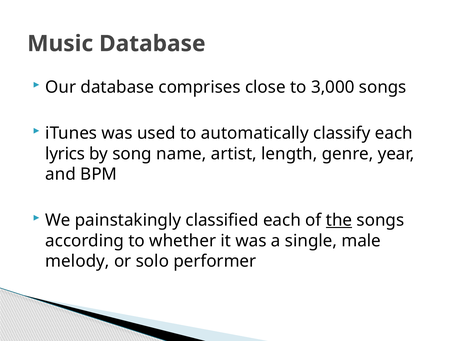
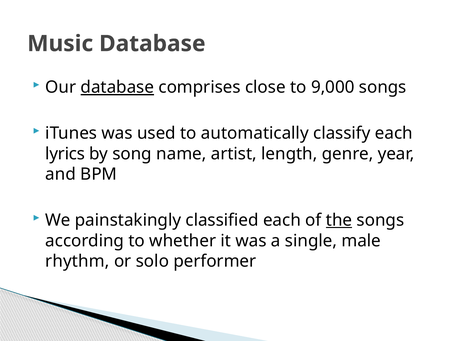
database underline: none -> present (117, 87)
3,000: 3,000 -> 9,000 (333, 87)
melody: melody -> rhythm (77, 261)
